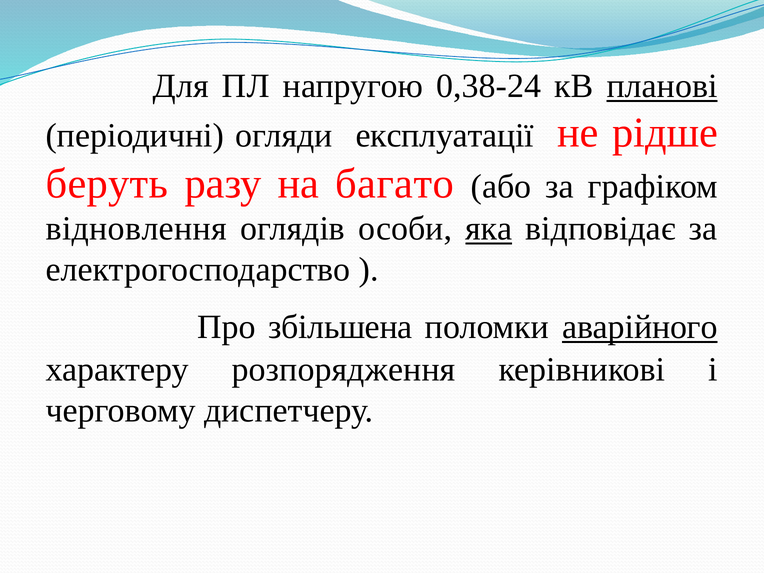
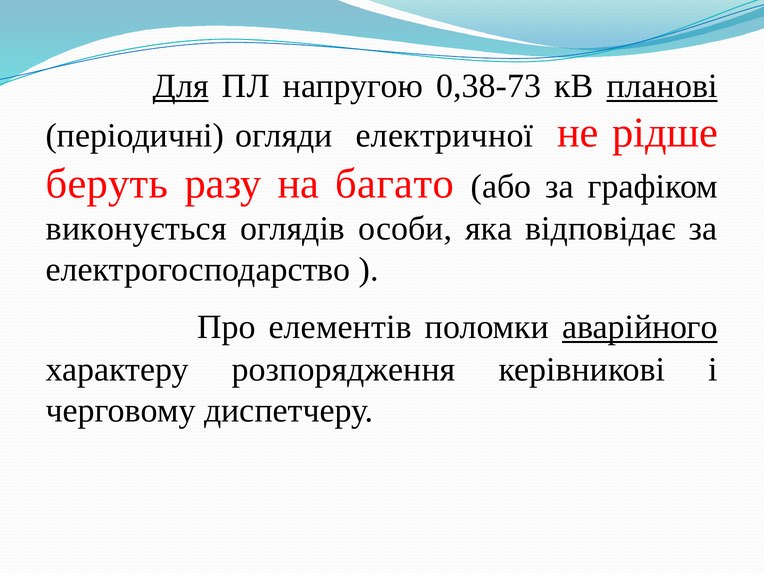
Для underline: none -> present (181, 86)
0,38-24: 0,38-24 -> 0,38-73 (489, 86)
експлуатації: експлуатації -> електричної (444, 135)
відновлення: відновлення -> виконується (136, 229)
яка underline: present -> none (489, 229)
збільшена: збільшена -> елементів (340, 327)
